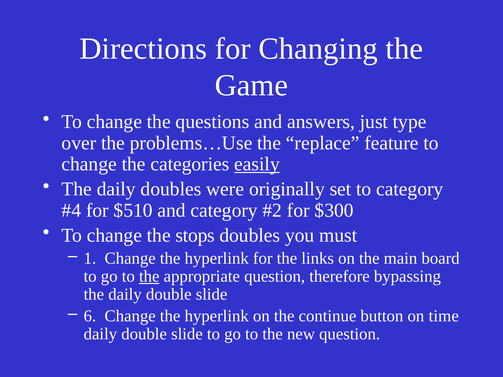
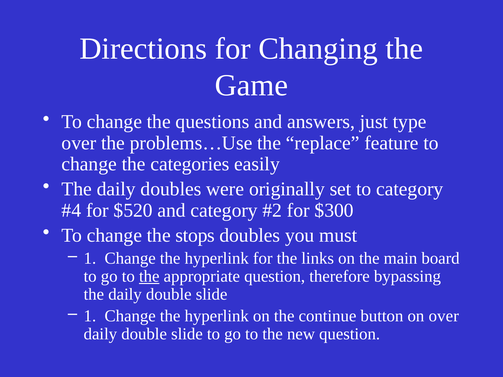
easily underline: present -> none (257, 164)
$510: $510 -> $520 (133, 210)
6: 6 -> 1 (90, 316)
on time: time -> over (444, 316)
